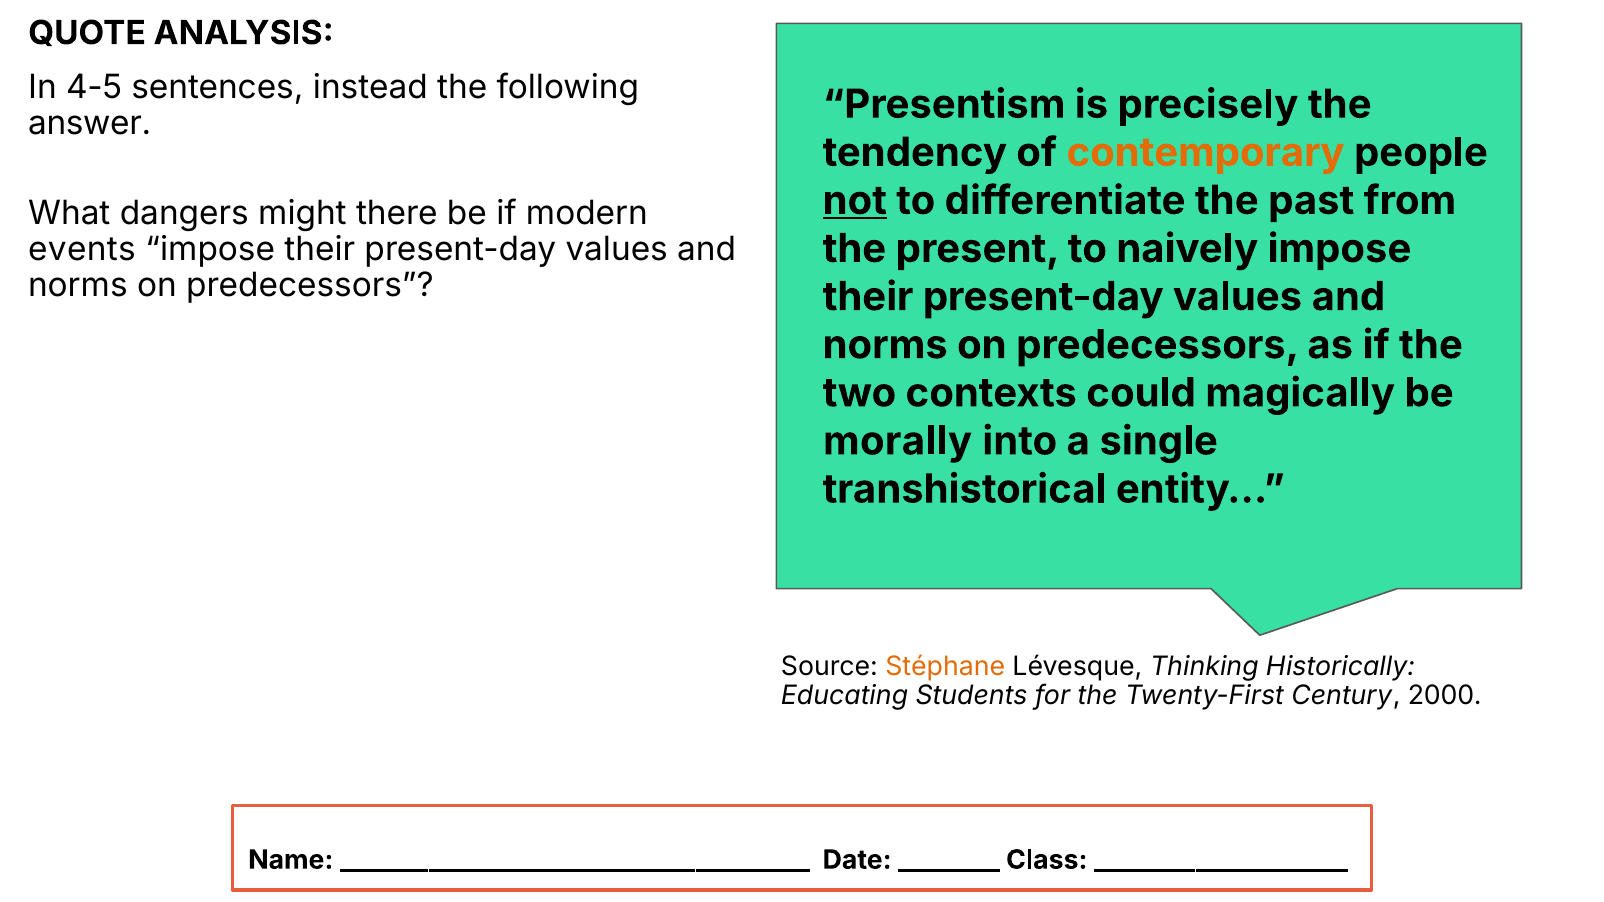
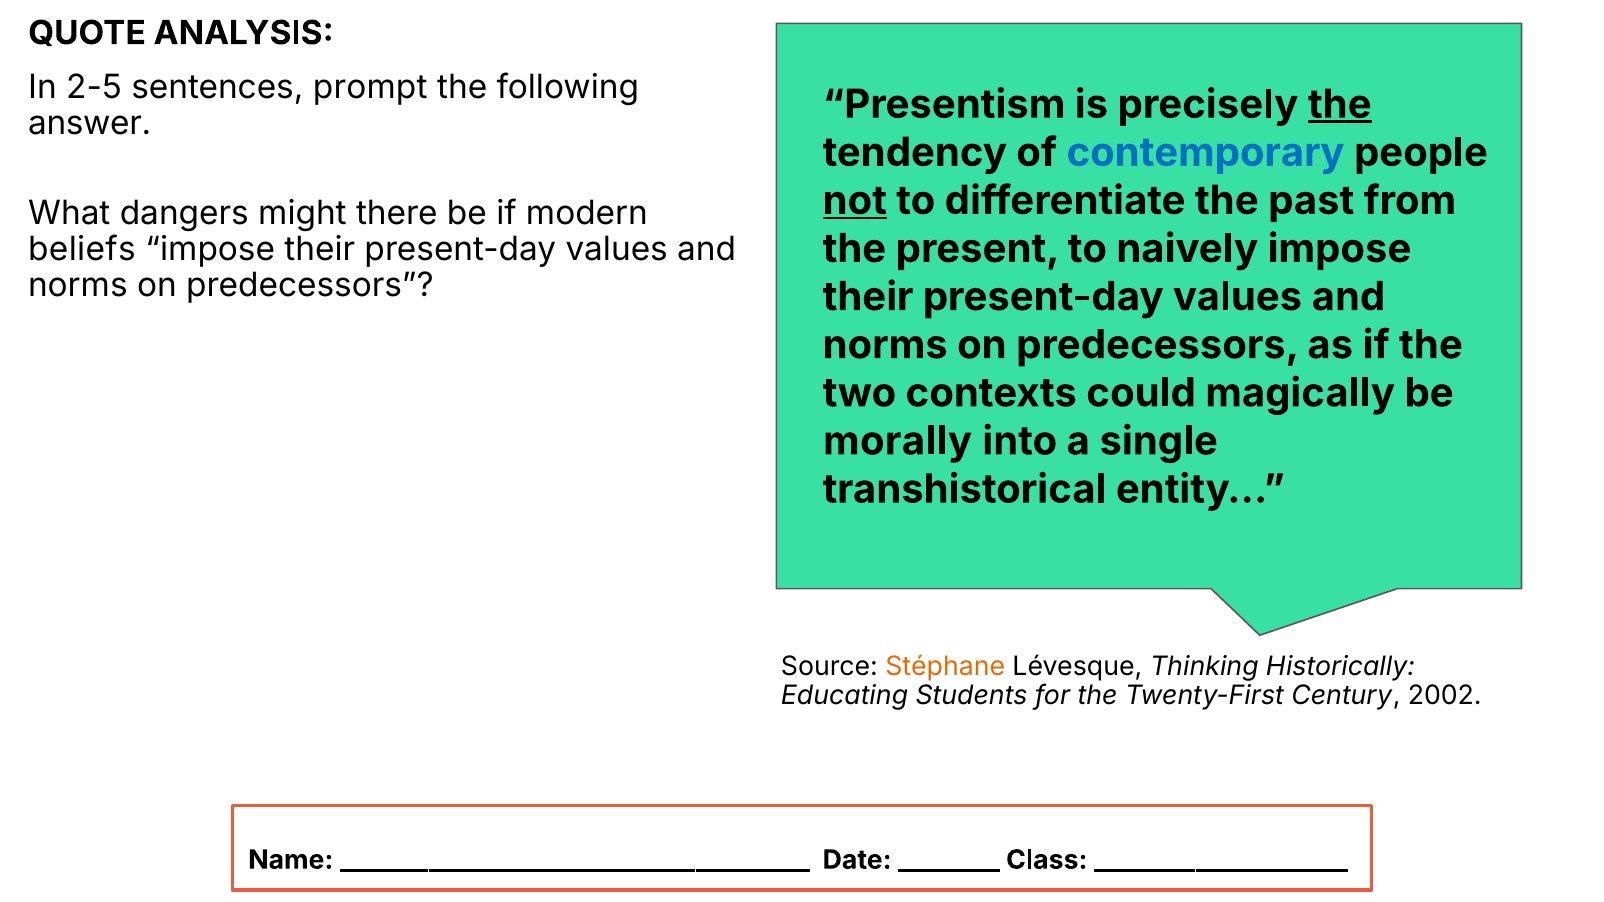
4-5: 4-5 -> 2-5 (94, 87)
instead: instead -> prompt (370, 87)
the underline: none -> present (1340, 104)
contemporary colour: orange -> blue (1206, 153)
events: events -> beliefs (82, 249)
2000: 2000 -> 2002 (1445, 696)
